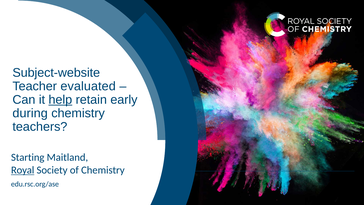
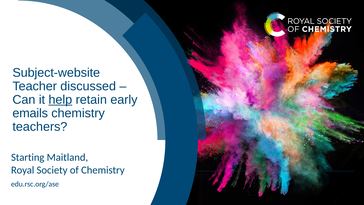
evaluated: evaluated -> discussed (88, 86)
during: during -> emails (30, 113)
Royal underline: present -> none (23, 170)
